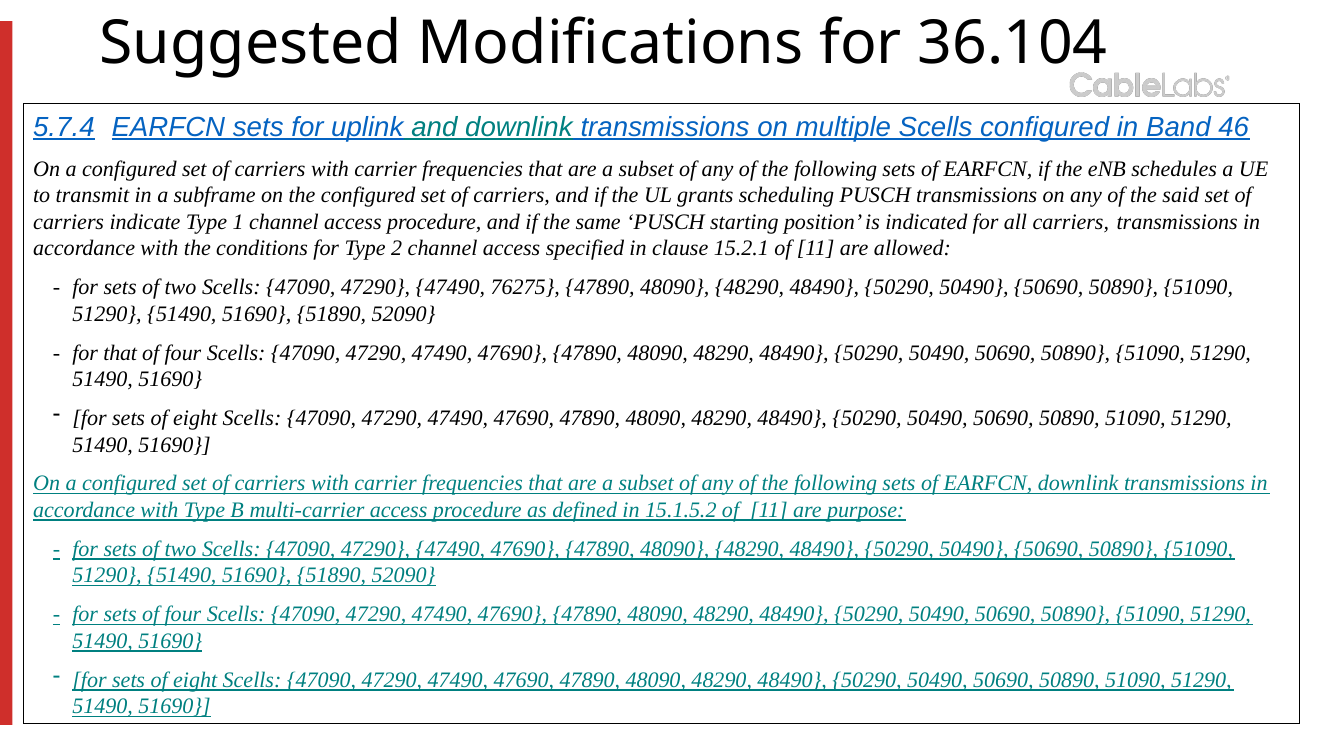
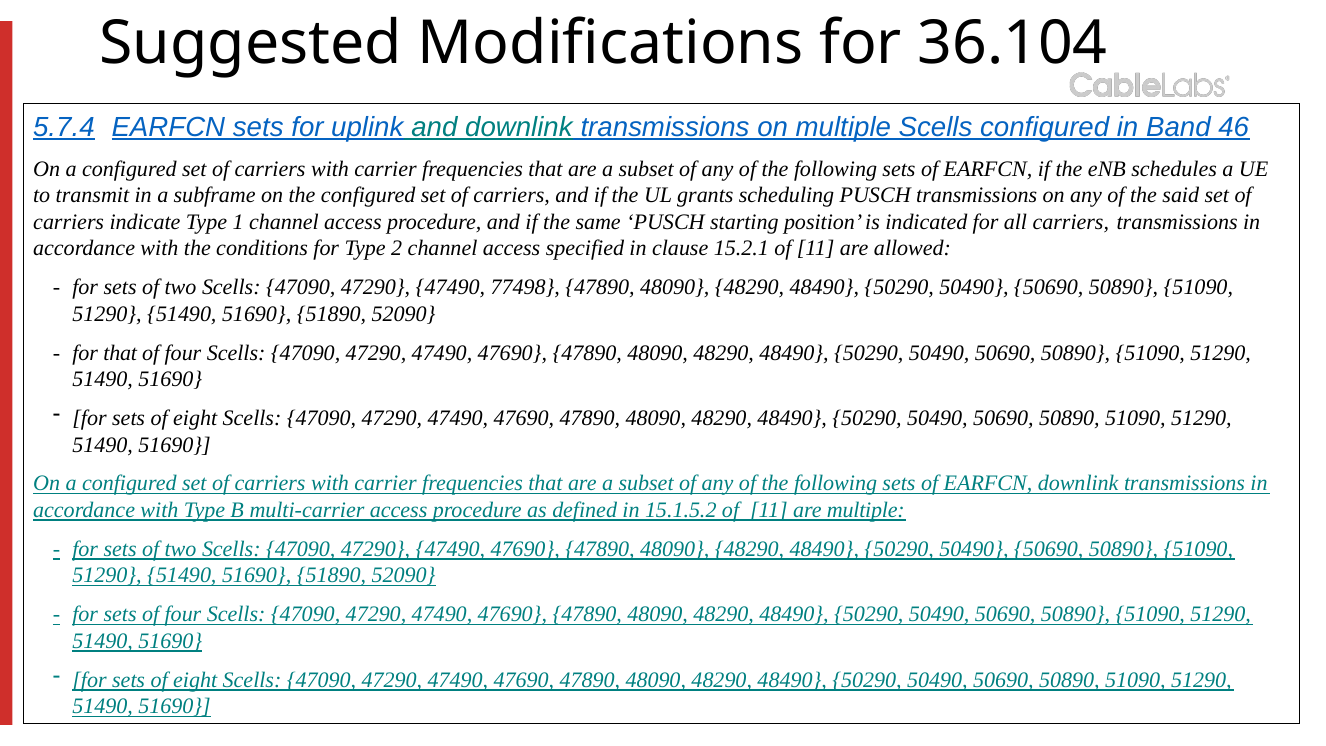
76275: 76275 -> 77498 (525, 287)
are purpose: purpose -> multiple (866, 510)
